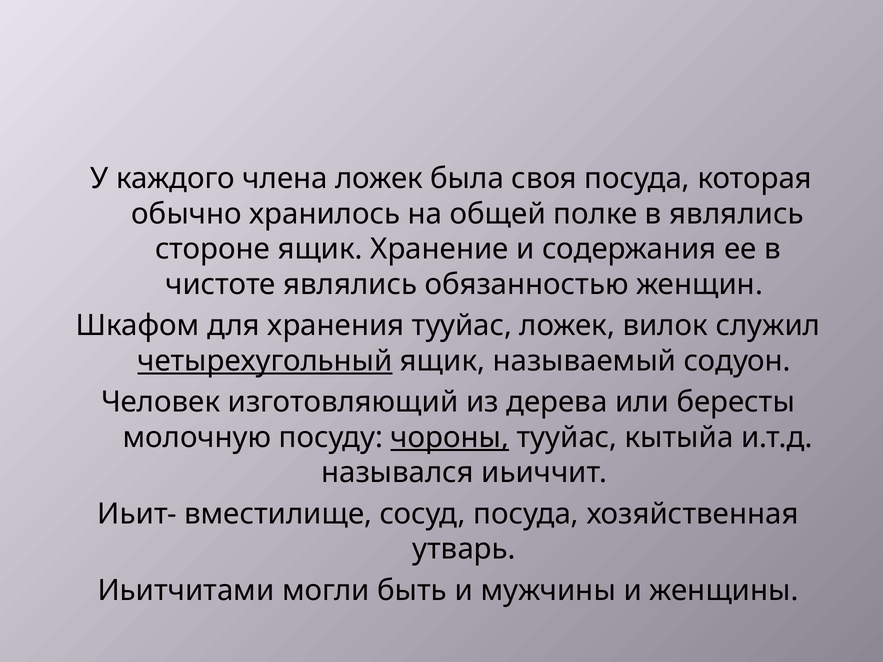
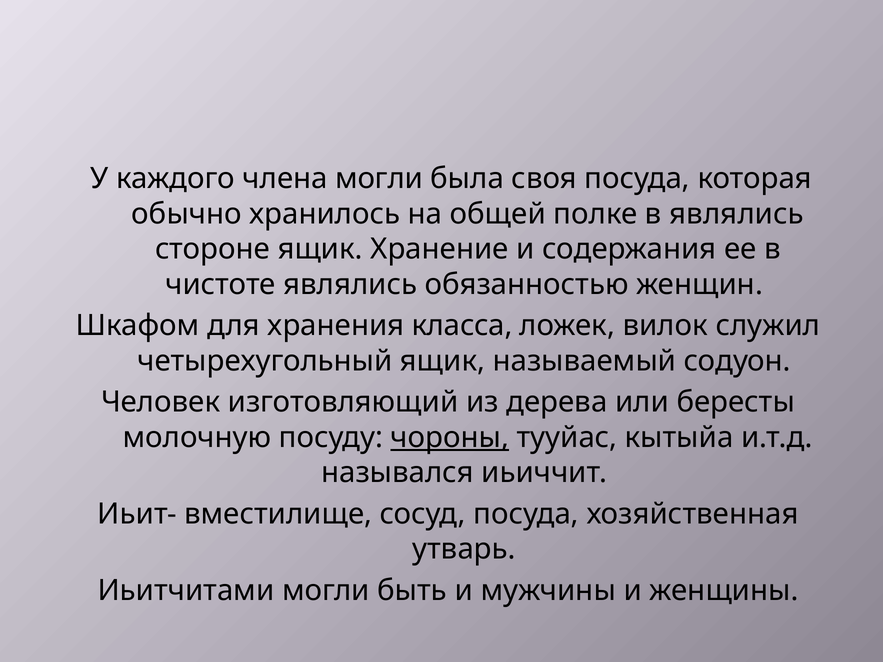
члена ложек: ложек -> могли (379, 179)
хранения тууйас: тууйас -> класса (462, 326)
четырехугольный underline: present -> none (265, 361)
